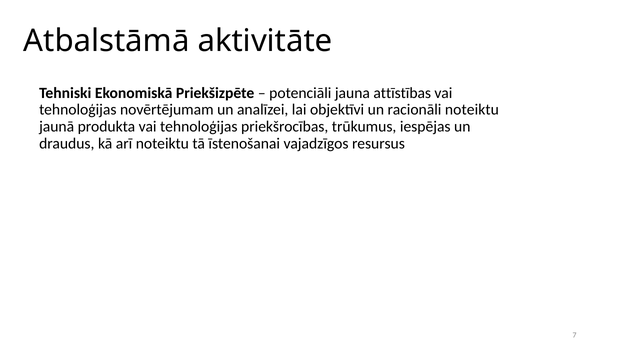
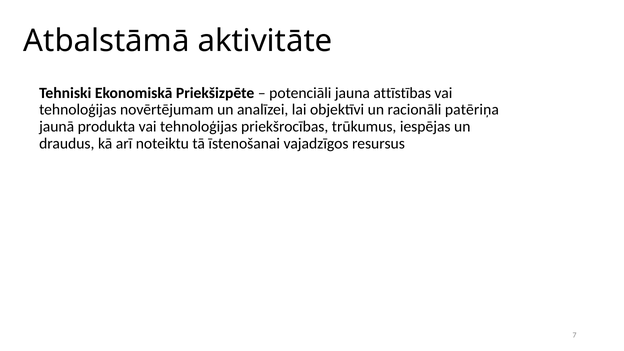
racionāli noteiktu: noteiktu -> patēriņa (472, 110)
